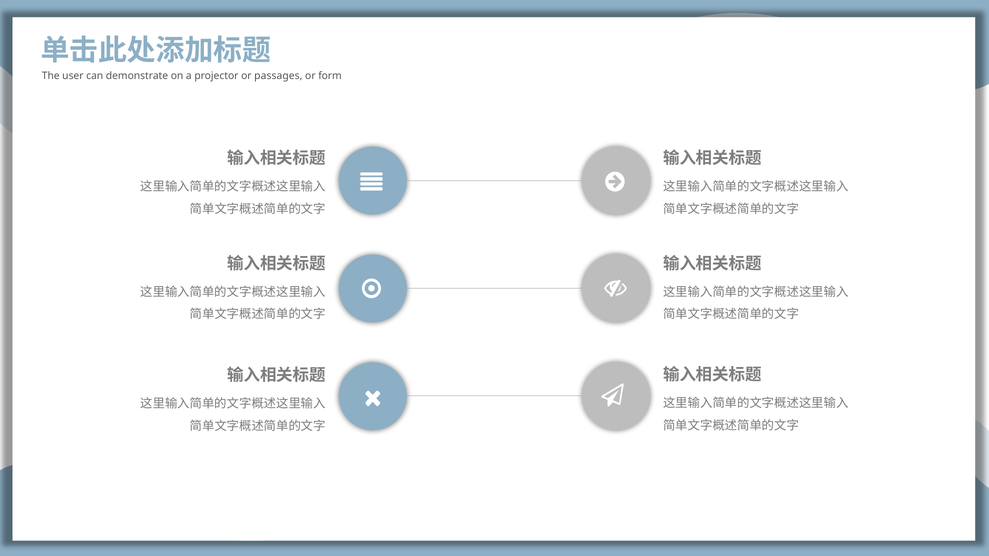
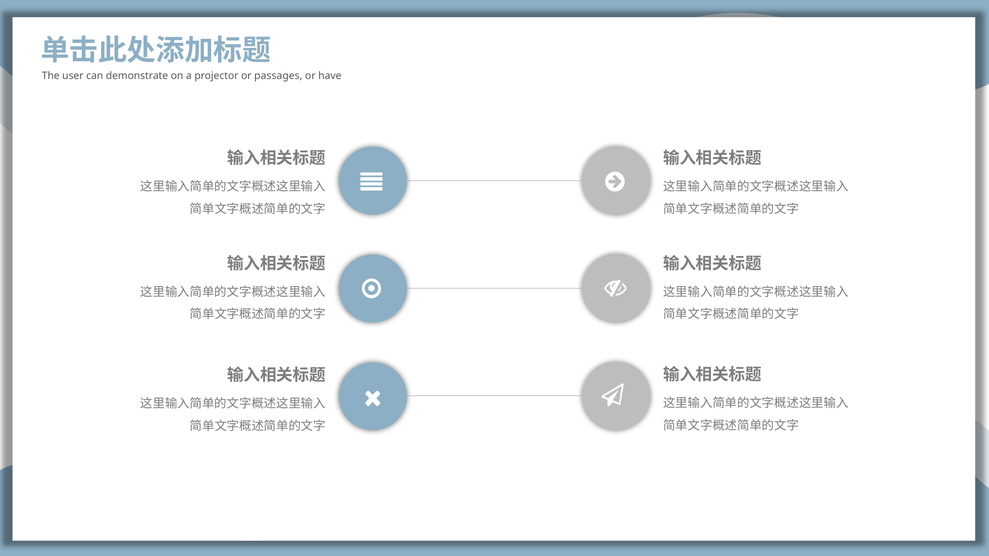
form: form -> have (330, 76)
